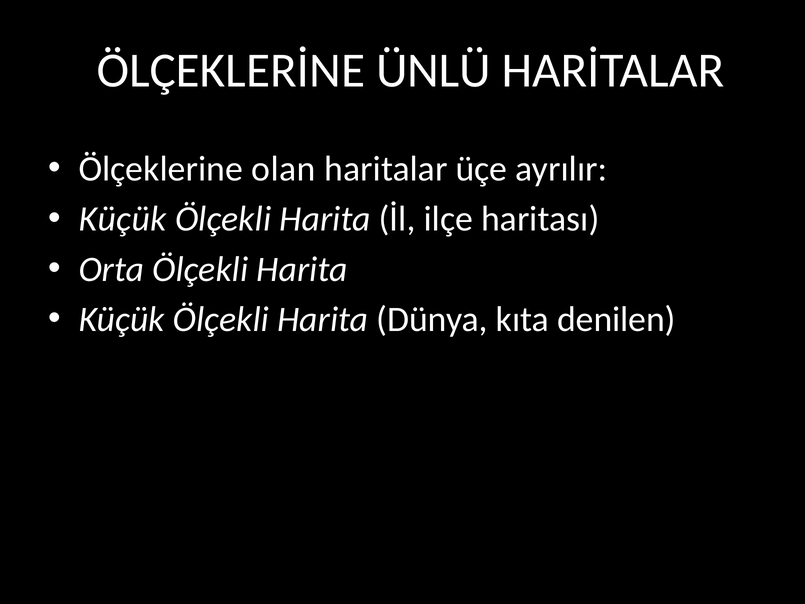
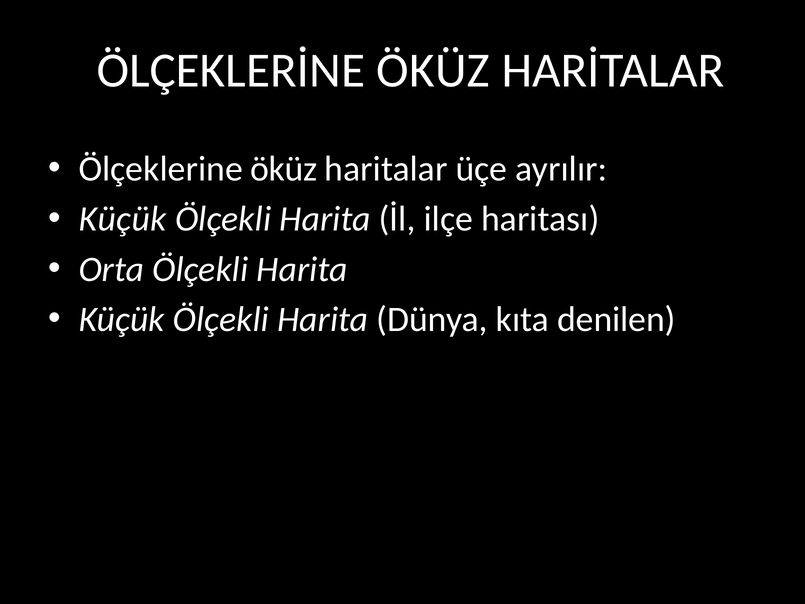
ÖLÇEKLERİNE ÜNLÜ: ÜNLÜ -> ÖKÜZ (433, 70)
Ölçeklerine olan: olan -> öküz (284, 169)
